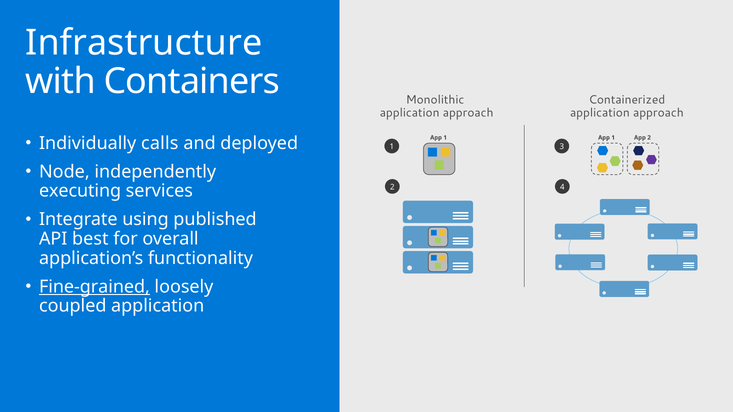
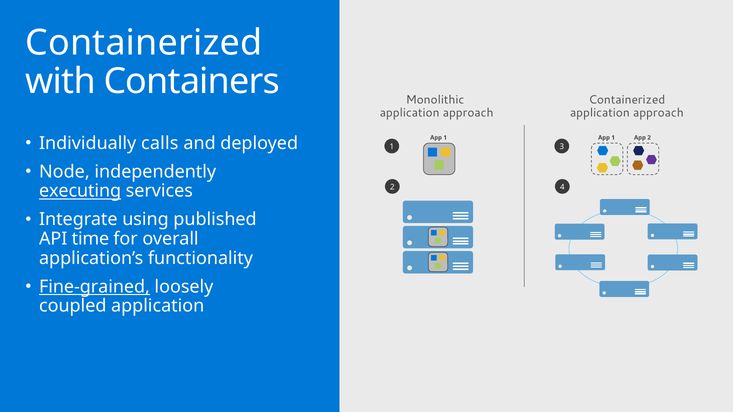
Infrastructure: Infrastructure -> Containerized (144, 43)
executing underline: none -> present (80, 191)
best: best -> time (90, 239)
